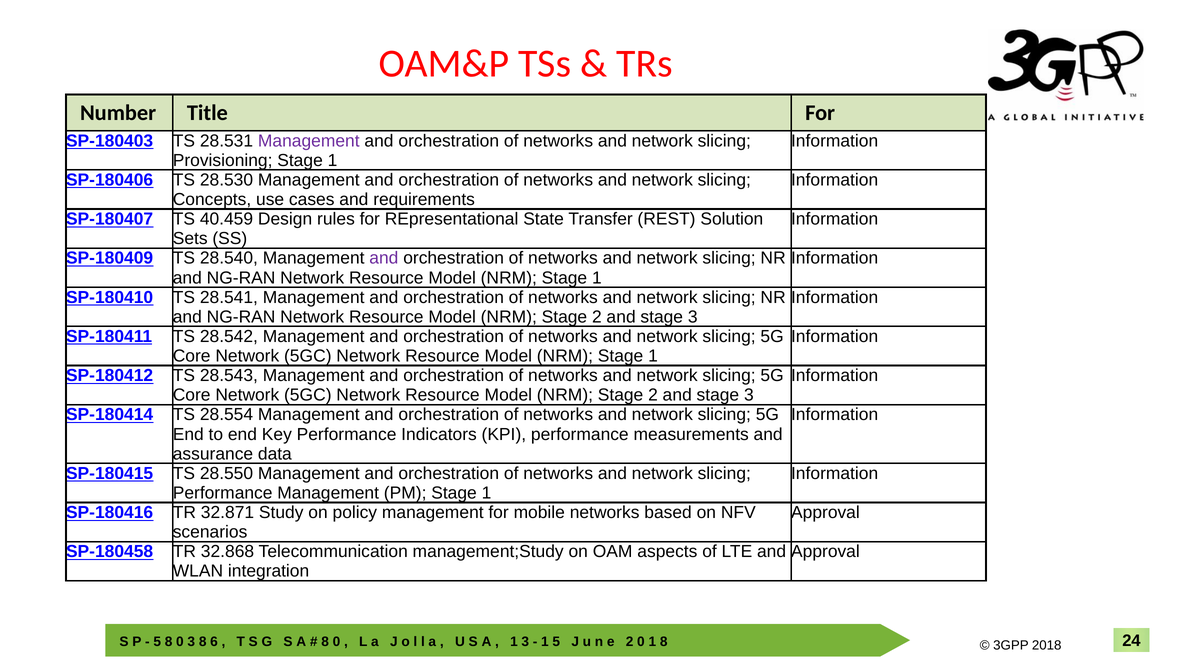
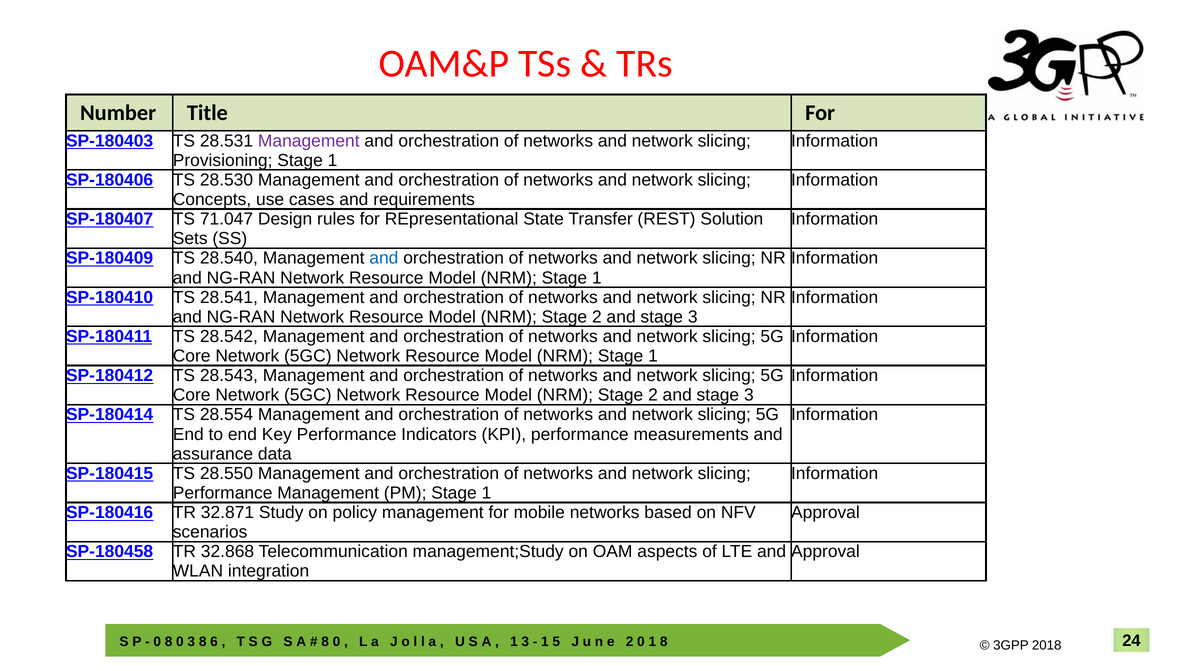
40.459: 40.459 -> 71.047 (226, 219)
and colour: purple -> blue (384, 258)
5: 5 -> 0 (157, 642)
